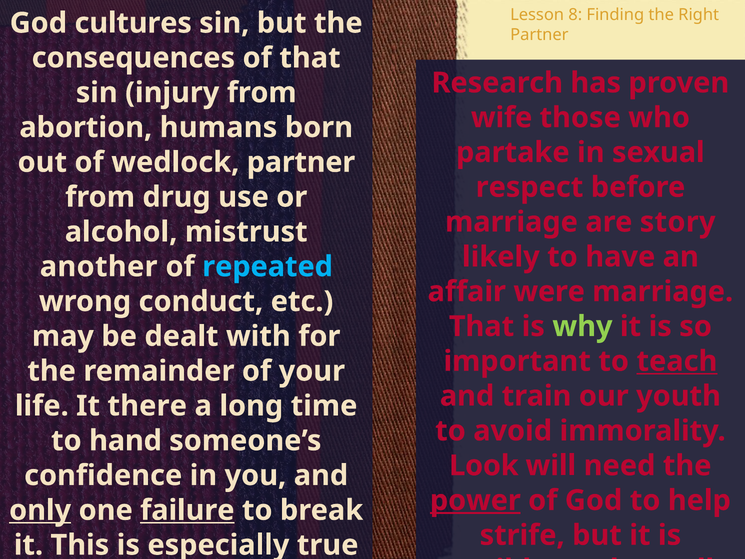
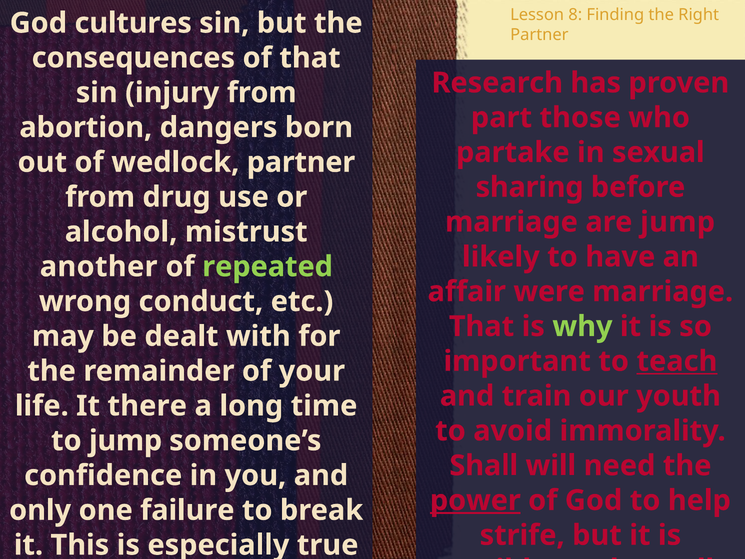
wife: wife -> part (501, 118)
humans: humans -> dangers (219, 127)
respect: respect -> sharing (530, 187)
are story: story -> jump (678, 222)
repeated colour: light blue -> light green (268, 267)
to hand: hand -> jump (126, 440)
Look: Look -> Shall (484, 465)
only underline: present -> none (40, 510)
failure underline: present -> none (187, 510)
